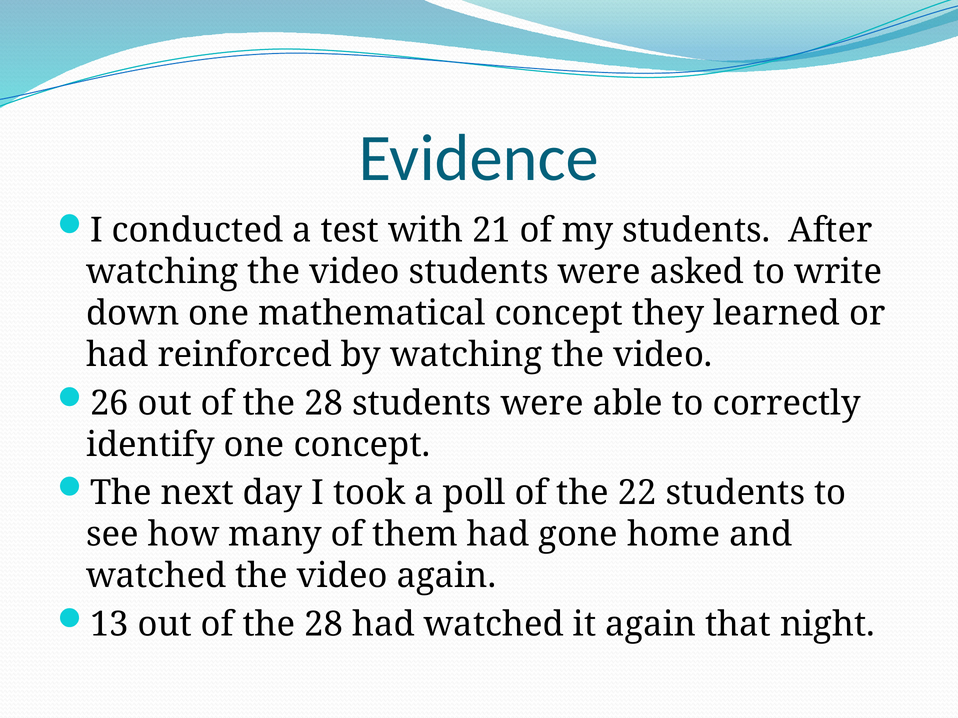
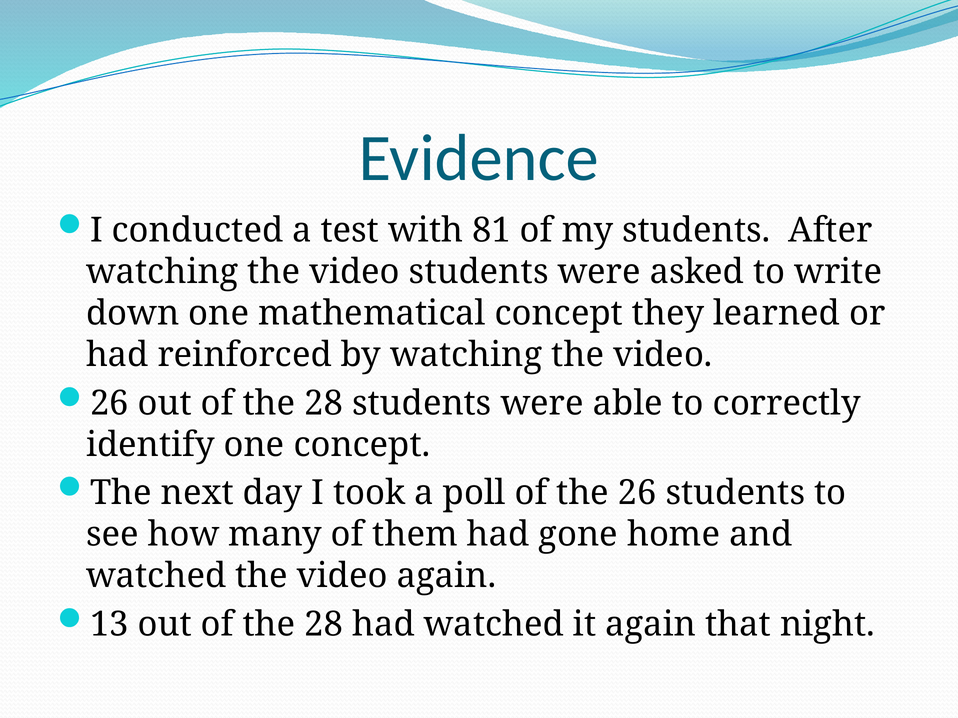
21: 21 -> 81 (492, 231)
the 22: 22 -> 26 (637, 493)
